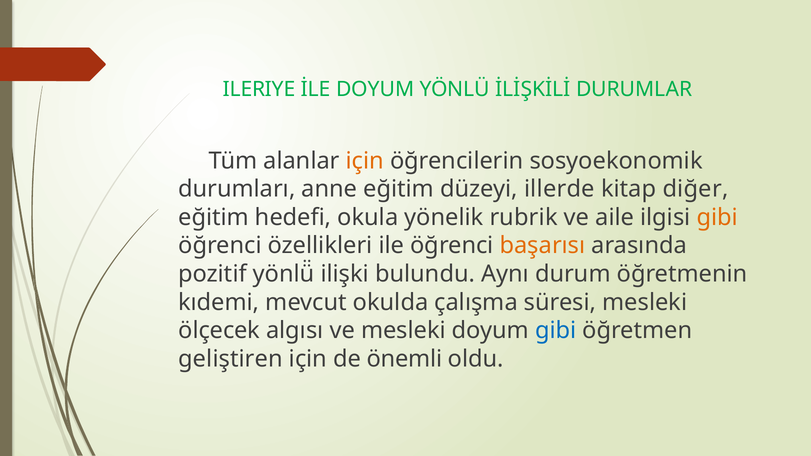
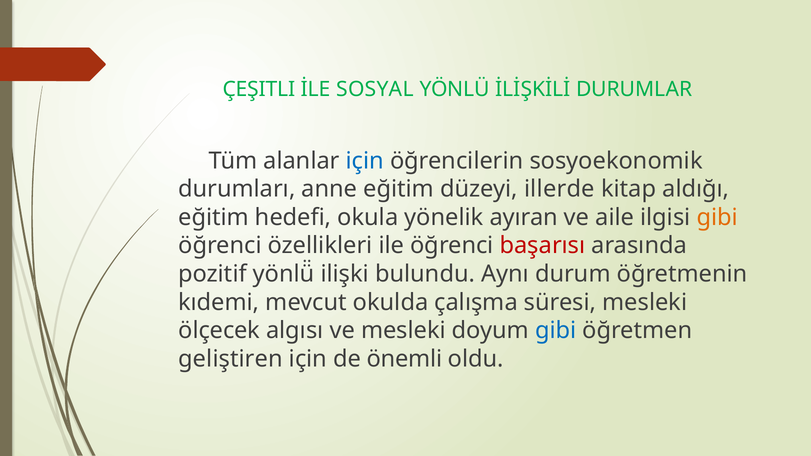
ILERIYE: ILERIYE -> ÇEŞITLI (259, 89)
İLE DOYUM: DOYUM -> SOSYAL (375, 89)
için colour: orange -> blue (365, 161)
diğer: diğer -> aldığı (696, 189)
rubrik: rubrik -> ayıran (524, 217)
başarısı colour: orange -> red (543, 246)
